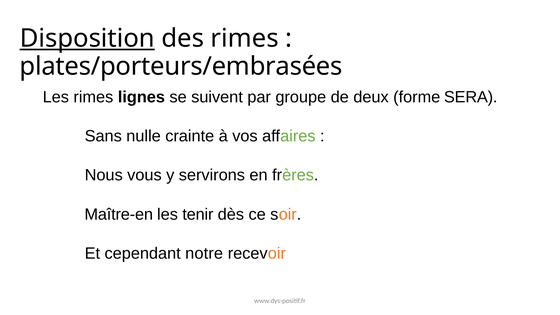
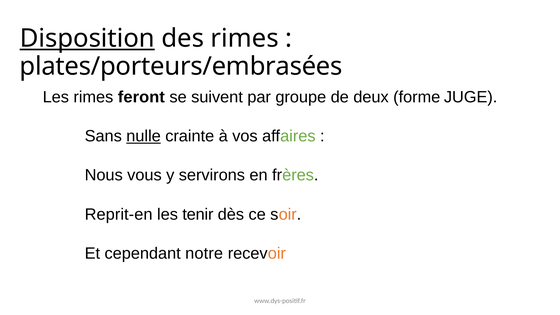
lignes: lignes -> feront (141, 97)
SERA: SERA -> JUGE (471, 97)
nulle underline: none -> present (144, 136)
Maître-en: Maître-en -> Reprit-en (119, 214)
